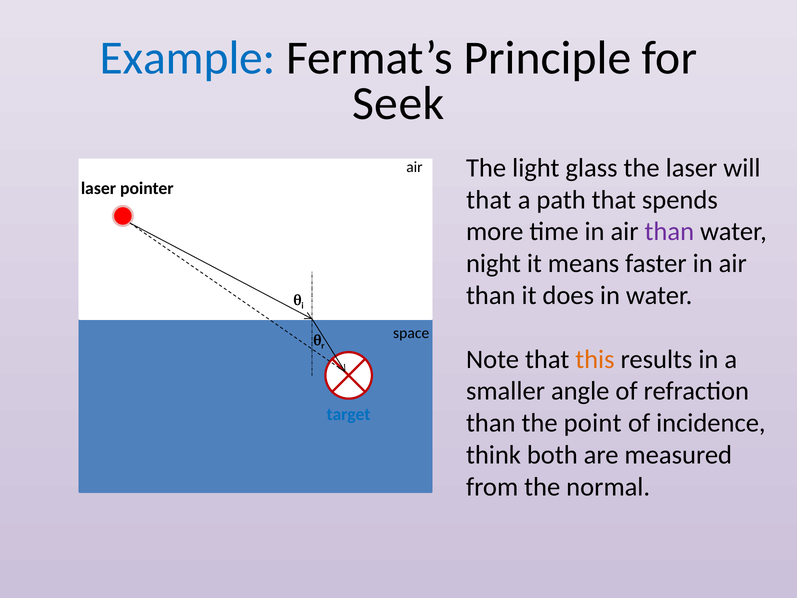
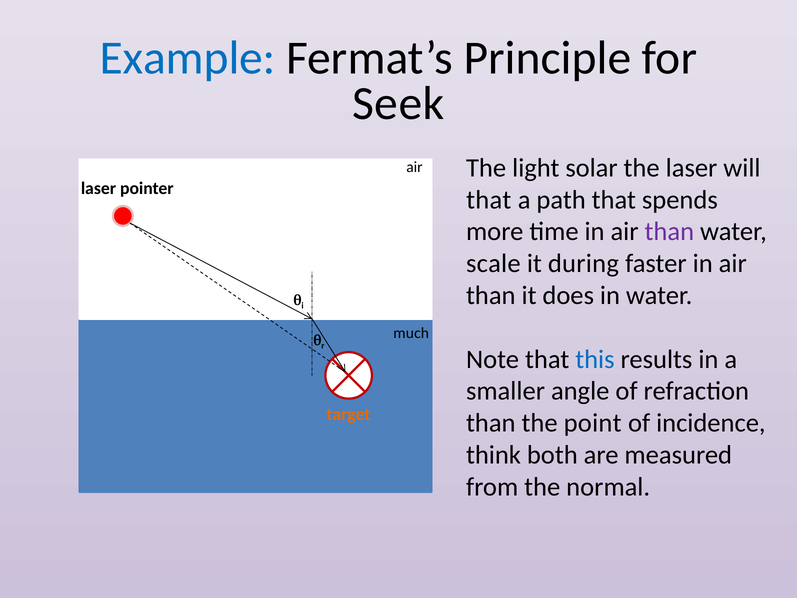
glass: glass -> solar (592, 168)
night: night -> scale (493, 263)
means: means -> during (583, 263)
space: space -> much (411, 333)
this colour: orange -> blue (595, 359)
target colour: blue -> orange (349, 414)
